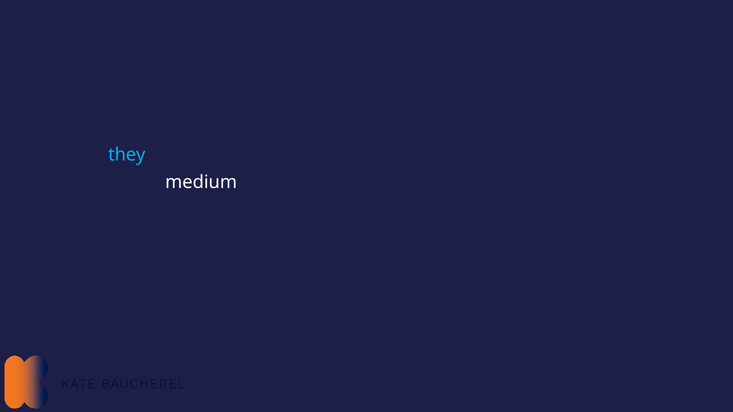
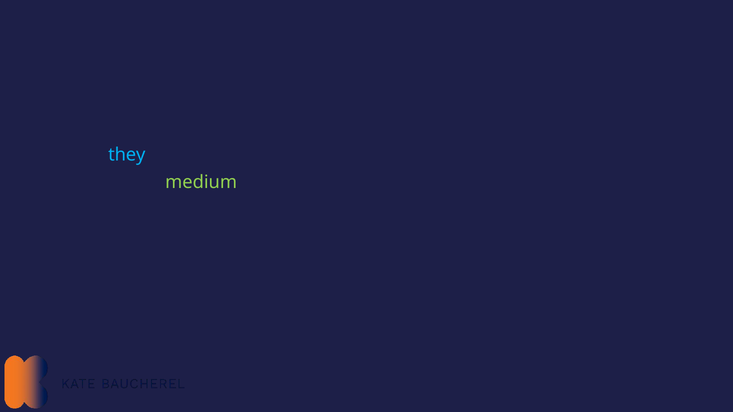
medium colour: white -> light green (201, 182)
